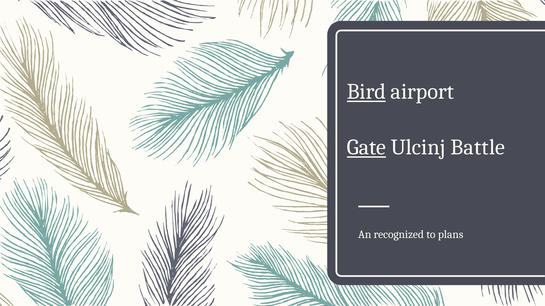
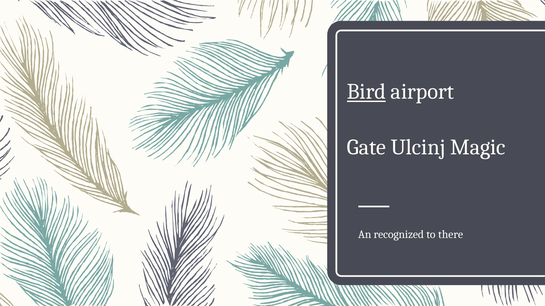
Gate underline: present -> none (366, 148)
Battle: Battle -> Magic (478, 148)
plans: plans -> there (451, 235)
